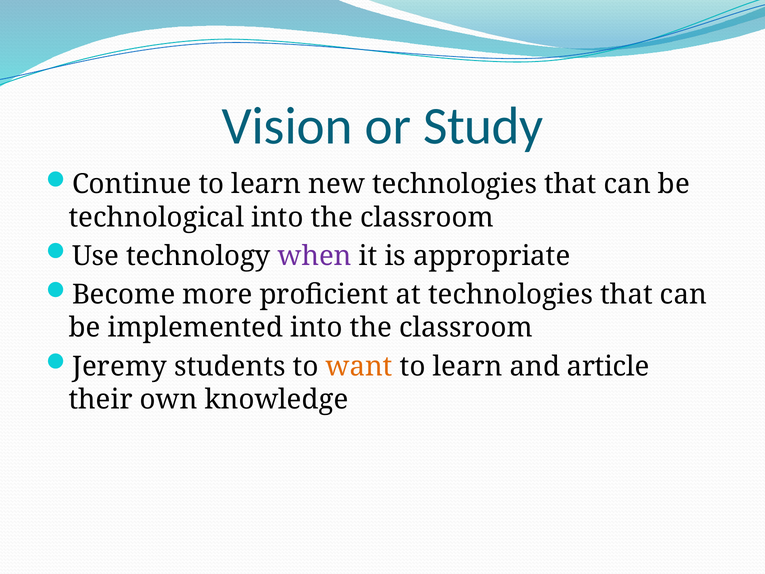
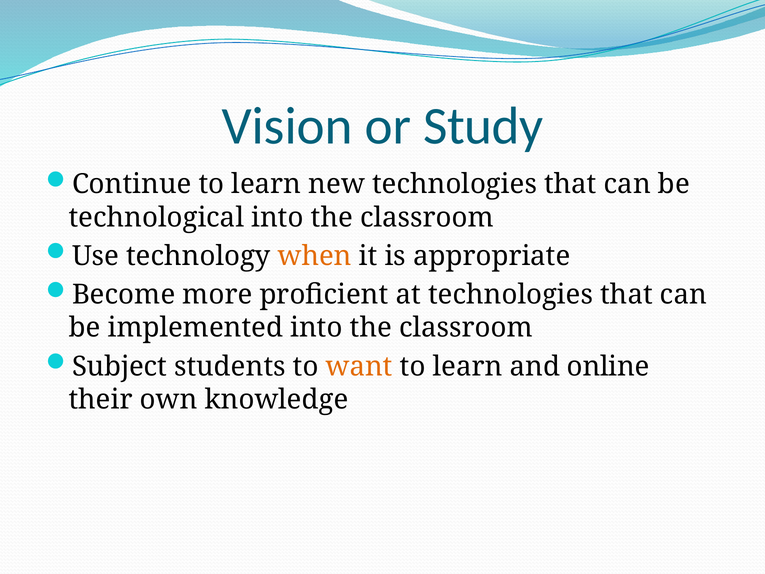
when colour: purple -> orange (315, 256)
Jeremy: Jeremy -> Subject (120, 366)
article: article -> online (608, 366)
